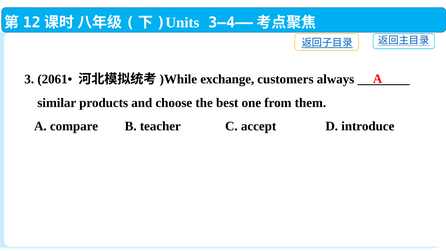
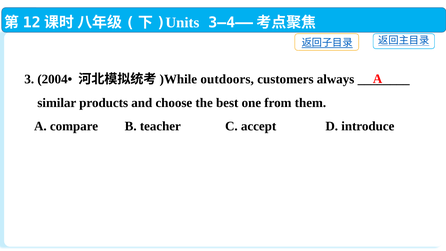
2061•: 2061• -> 2004• (55, 79)
exchange: exchange -> outdoors (227, 79)
